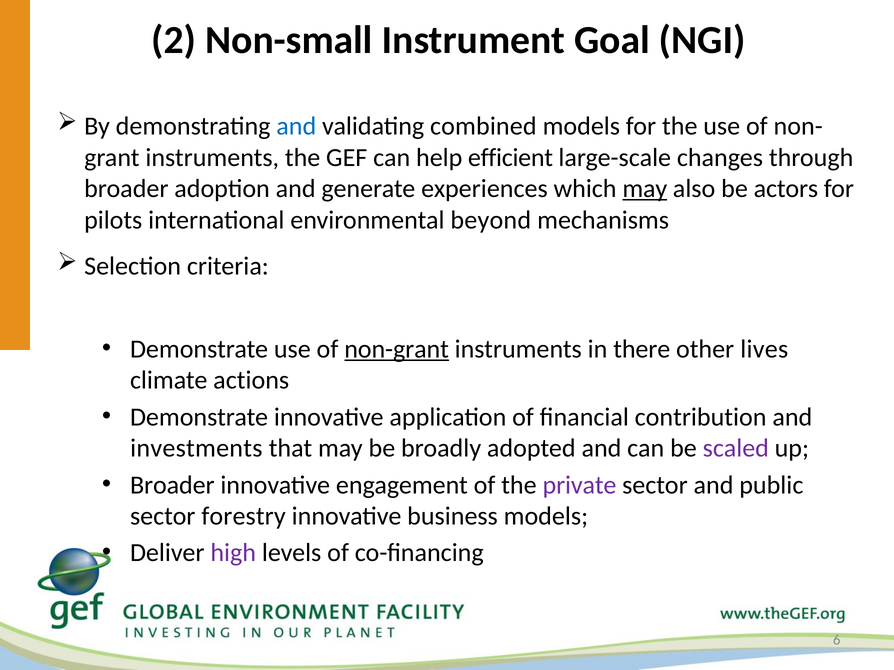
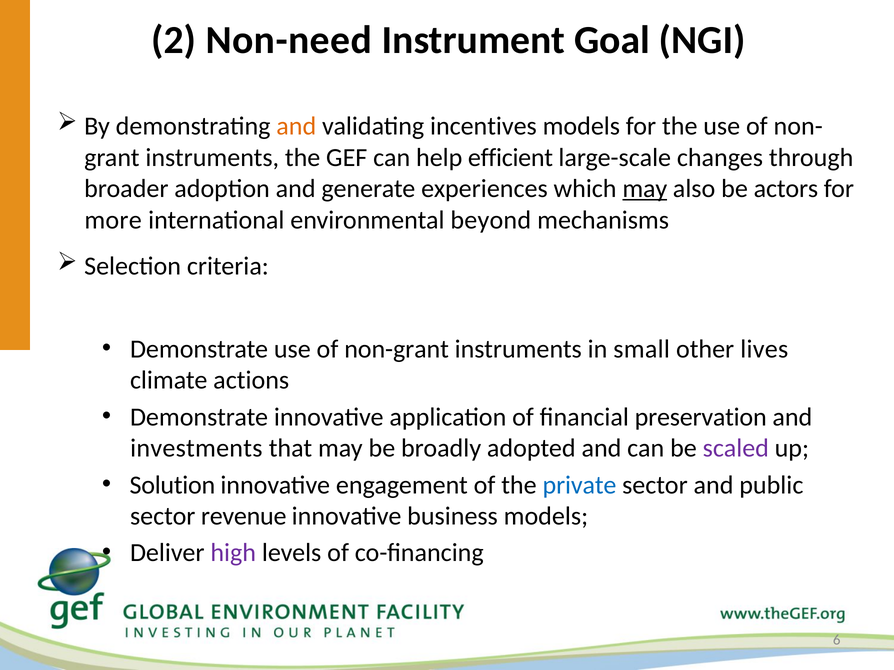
Non-small: Non-small -> Non-need (289, 40)
and colour: blue -> orange (296, 126)
combined: combined -> incentives (483, 126)
pilots: pilots -> more (113, 220)
non-grant underline: present -> none (397, 349)
there: there -> small (642, 349)
contribution: contribution -> preservation (701, 417)
Broader: Broader -> Solution (172, 485)
private colour: purple -> blue (580, 485)
forestry: forestry -> revenue (244, 517)
